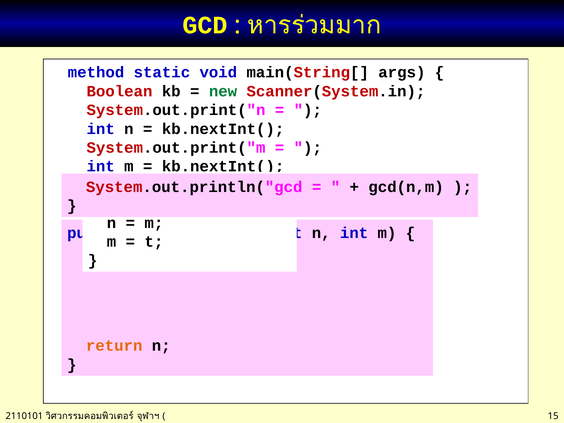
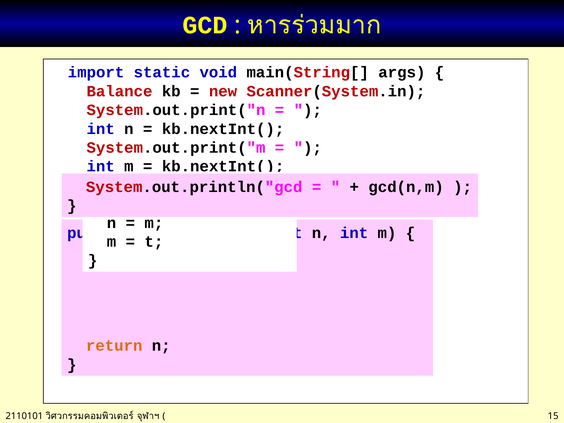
method: method -> import (96, 72)
Boolean: Boolean -> Balance (119, 91)
new colour: green -> red (223, 91)
